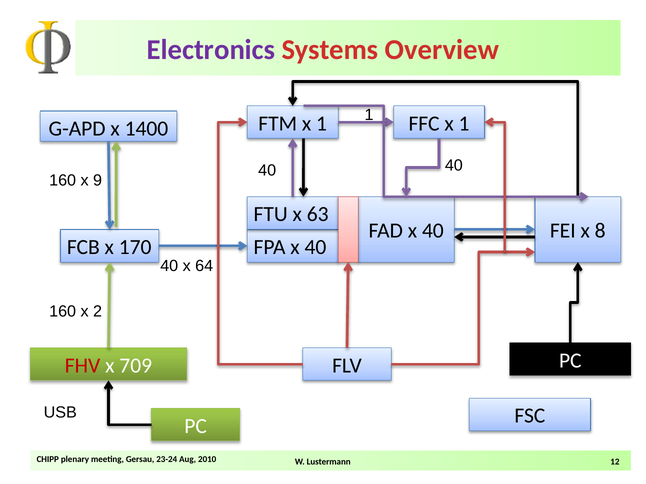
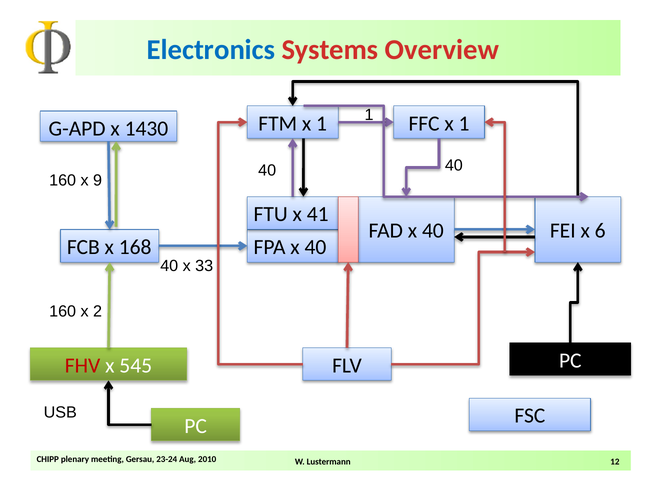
Electronics colour: purple -> blue (211, 50)
1400: 1400 -> 1430 (146, 129)
63: 63 -> 41 (318, 214)
8: 8 -> 6 (600, 231)
170: 170 -> 168 (135, 247)
64: 64 -> 33 (204, 266)
709: 709 -> 545 (136, 366)
